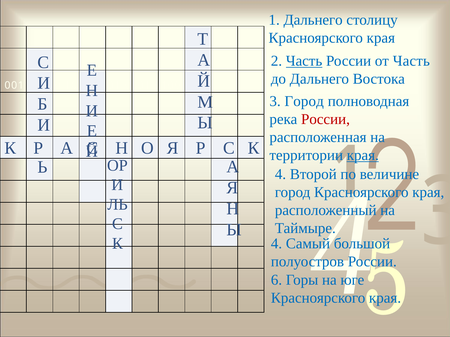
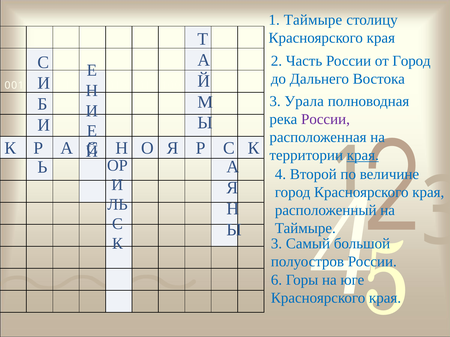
1 Дальнего: Дальнего -> Таймыре (313, 20)
Часть underline: present -> none (304, 61)
от Часть: Часть -> Город (411, 61)
3 Город: Город -> Урала (304, 101)
России colour: red -> purple (325, 119)
К 4: 4 -> 3 (276, 244)
